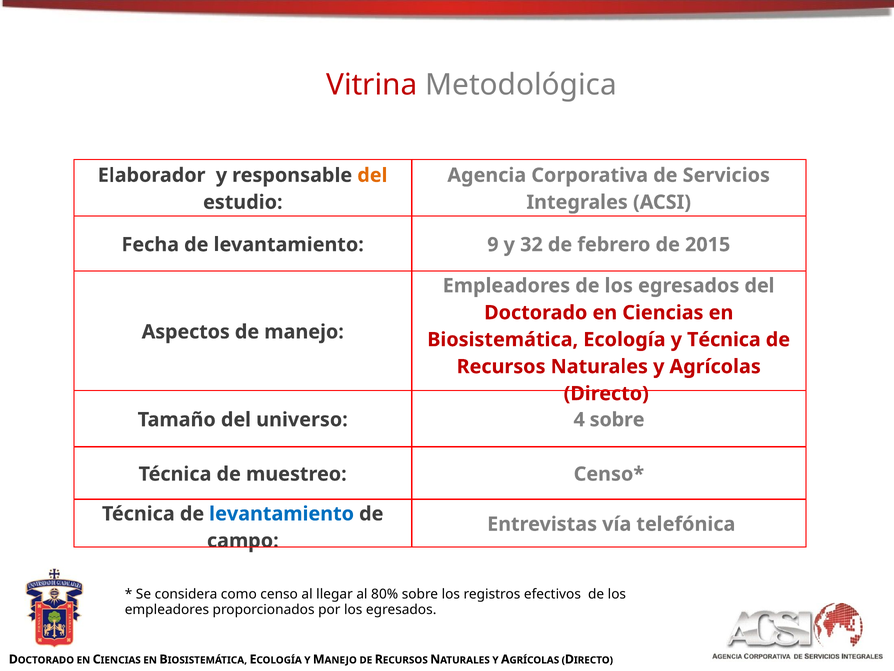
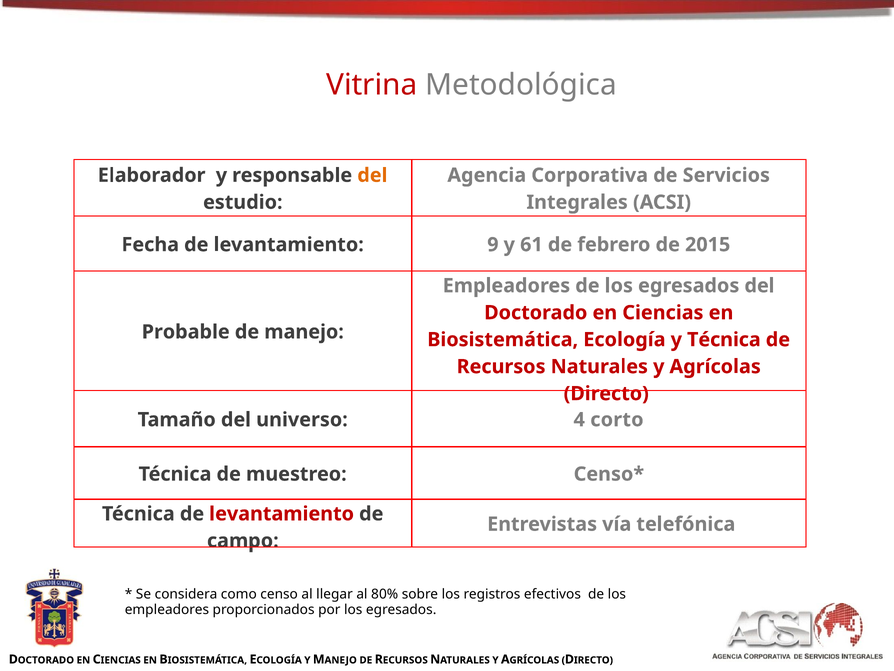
32: 32 -> 61 (531, 245)
Aspectos: Aspectos -> Probable (186, 332)
4 sobre: sobre -> corto (617, 419)
levantamiento colour: blue -> red (282, 513)
